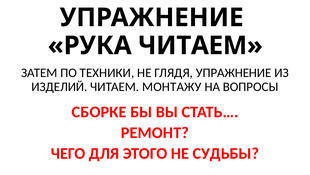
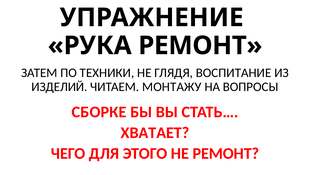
РУКА ЧИТАЕМ: ЧИТАЕМ -> РЕМОНТ (200, 45)
ГЛЯДЯ УПРАЖНЕНИЕ: УПРАЖНЕНИЕ -> ВОСПИТАНИЕ (234, 73)
РЕМОНТ: РЕМОНТ -> ХВАТАЕТ (155, 132)
НЕ СУДЬБЫ: СУДЬБЫ -> РЕМОНТ (226, 153)
